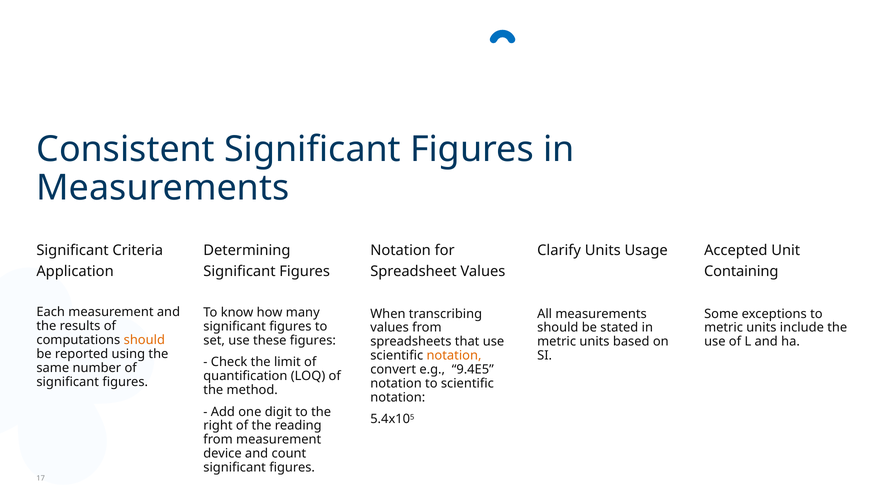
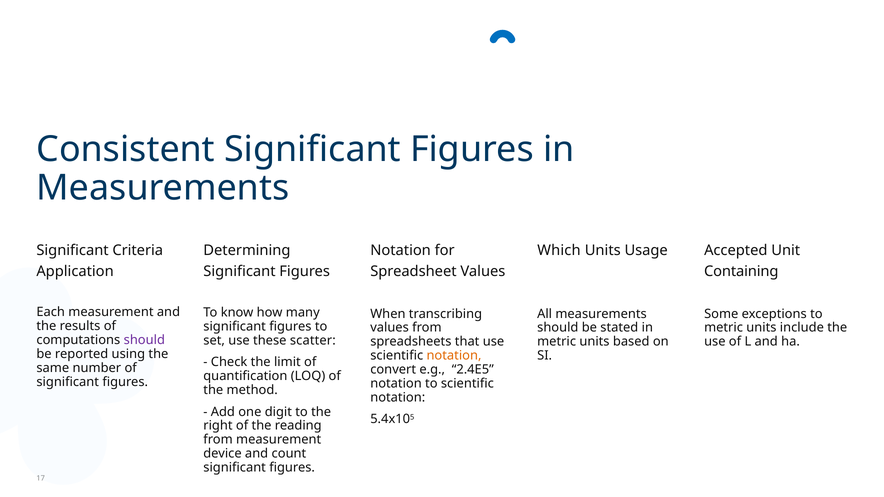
Clarify: Clarify -> Which (559, 250)
should colour: orange -> purple (144, 340)
these figures: figures -> scatter (313, 341)
9.4E5: 9.4E5 -> 2.4E5 (473, 370)
